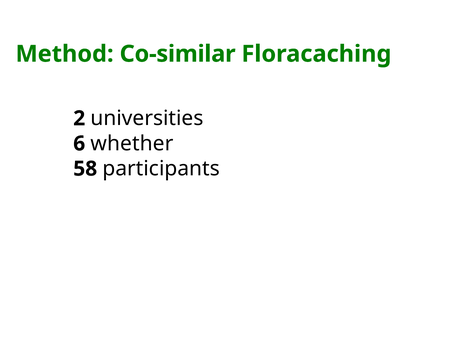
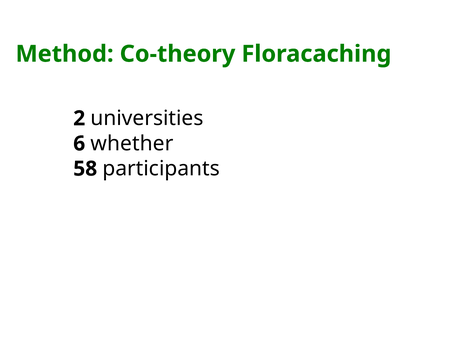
Co-similar: Co-similar -> Co-theory (178, 54)
